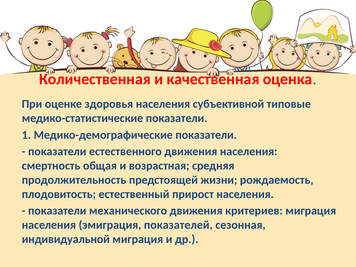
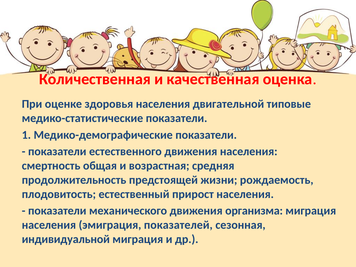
субъективной: субъективной -> двигательной (228, 104)
критериев: критериев -> организма (254, 211)
